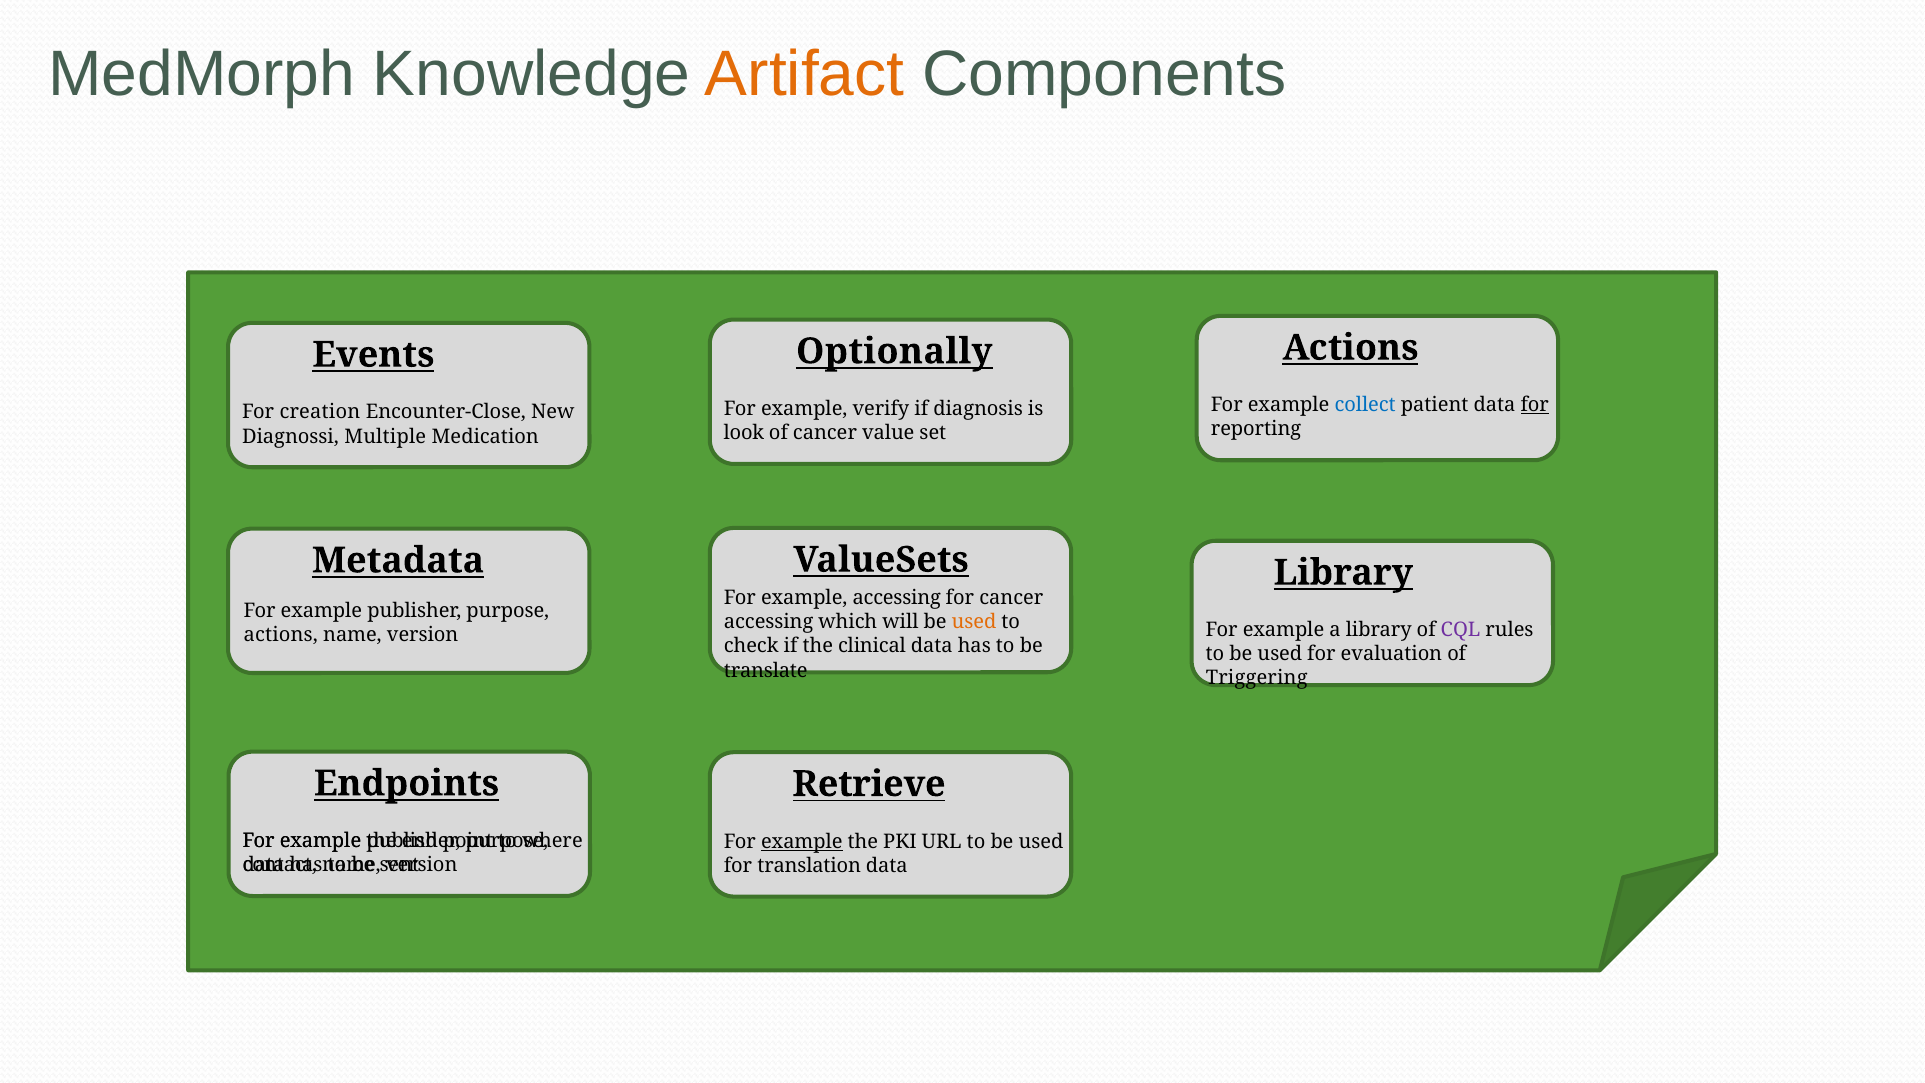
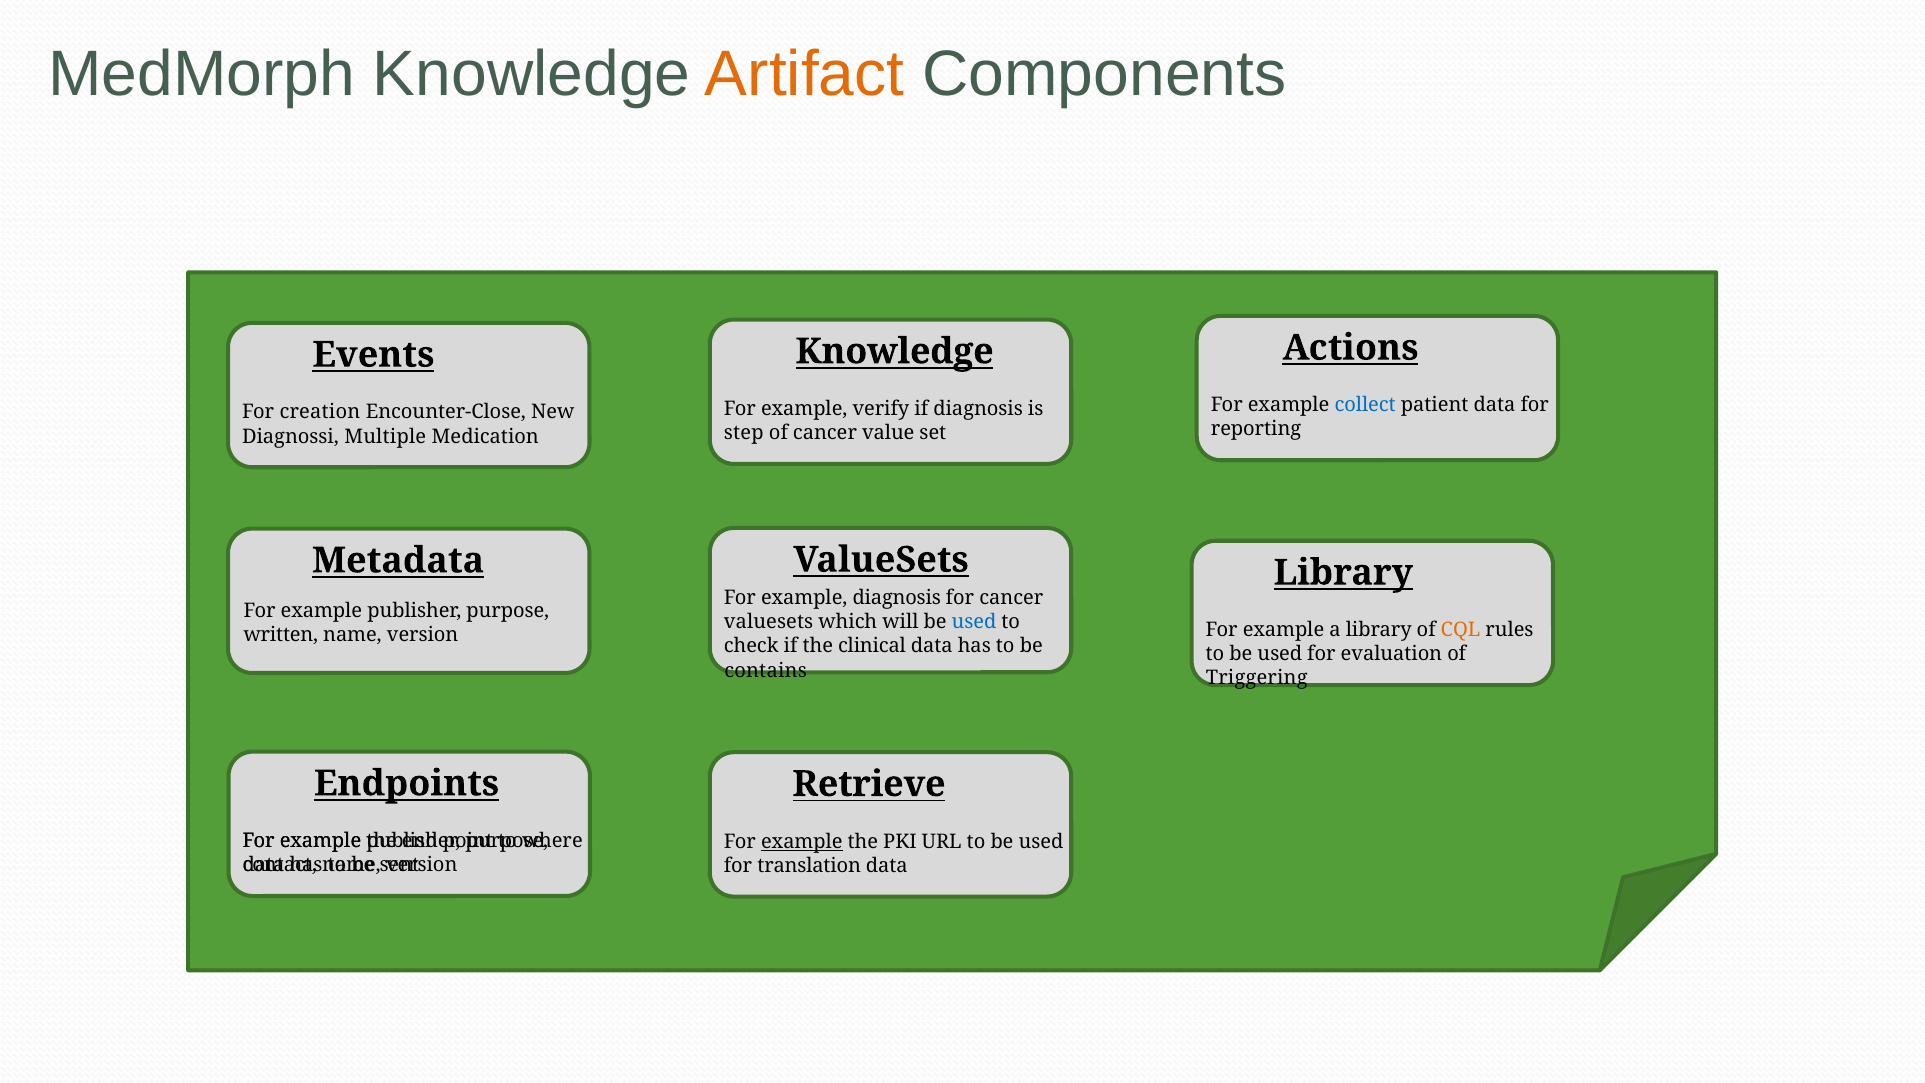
Optionally: Optionally -> Knowledge (895, 351)
for underline: present -> none (1535, 405)
look: look -> step (744, 433)
example accessing: accessing -> diagnosis (897, 598)
accessing: accessing -> valuesets (769, 622)
used colour: orange -> blue (974, 622)
CQL colour: purple -> orange (1461, 630)
actions: actions -> written (281, 634)
translate: translate -> contains (766, 670)
